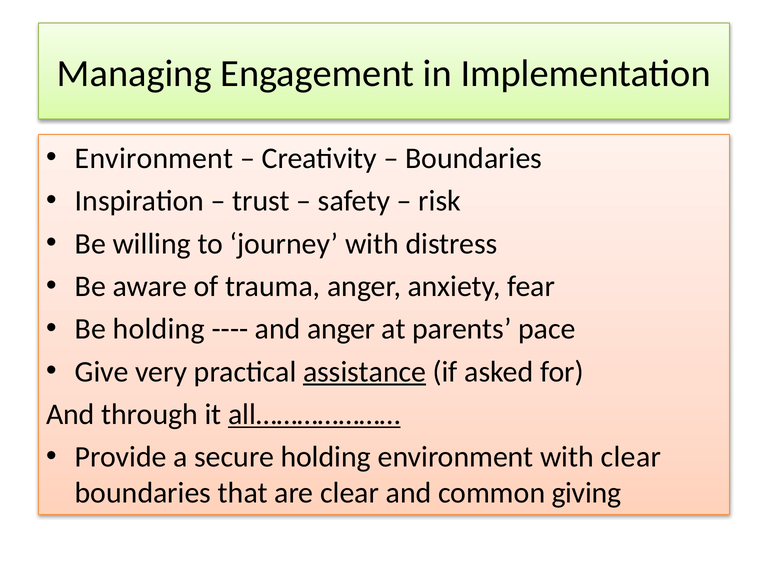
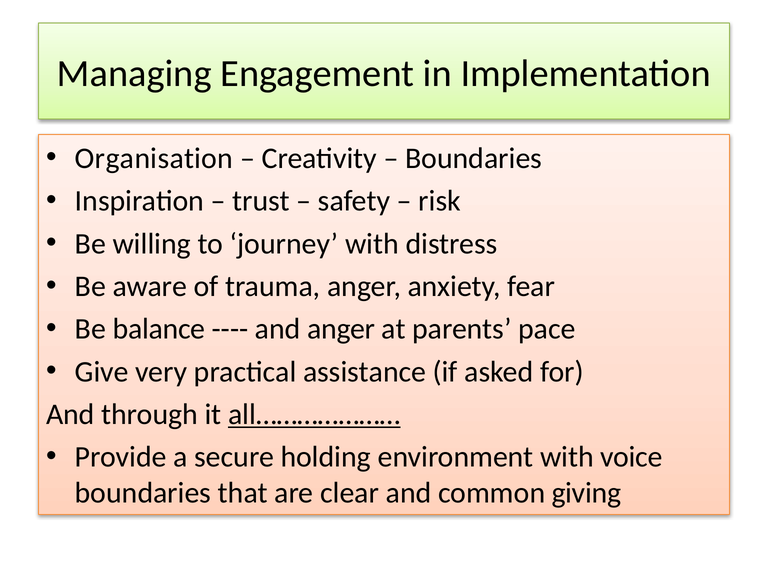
Environment: Environment -> Organisation (154, 158)
Be holding: holding -> balance (159, 329)
assistance underline: present -> none (365, 372)
with clear: clear -> voice (631, 457)
